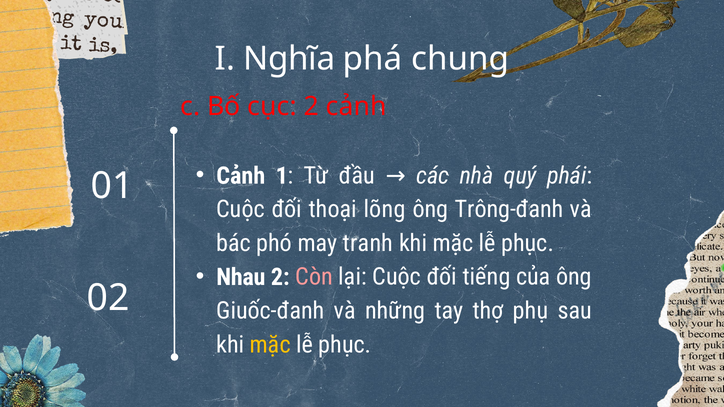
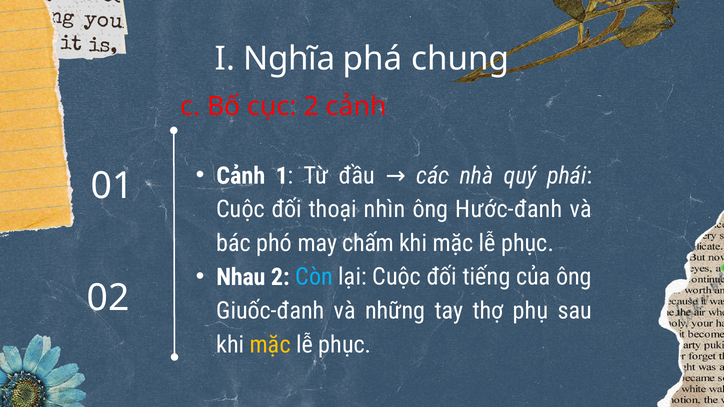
lõng: lõng -> nhìn (385, 210)
Trông-đanh: Trông-đanh -> Hước-đanh (509, 210)
tranh: tranh -> chấm (368, 243)
Còn colour: pink -> light blue (314, 277)
